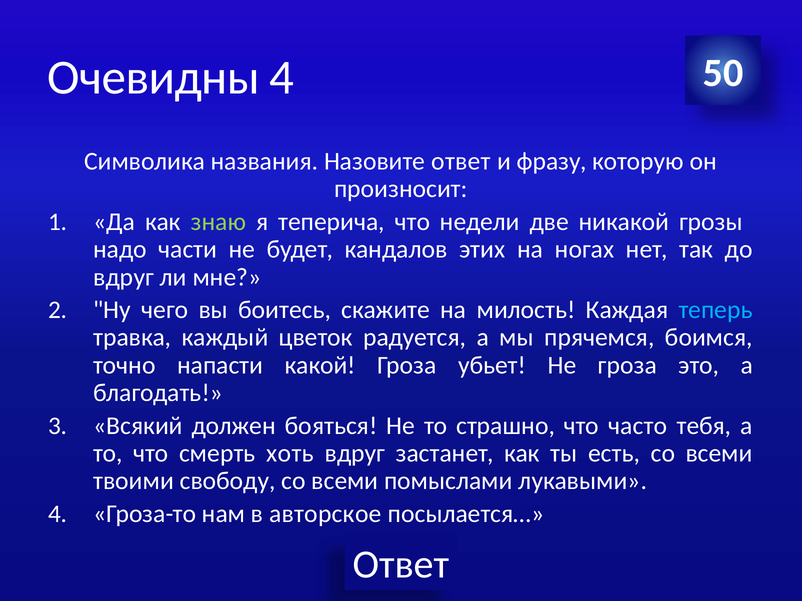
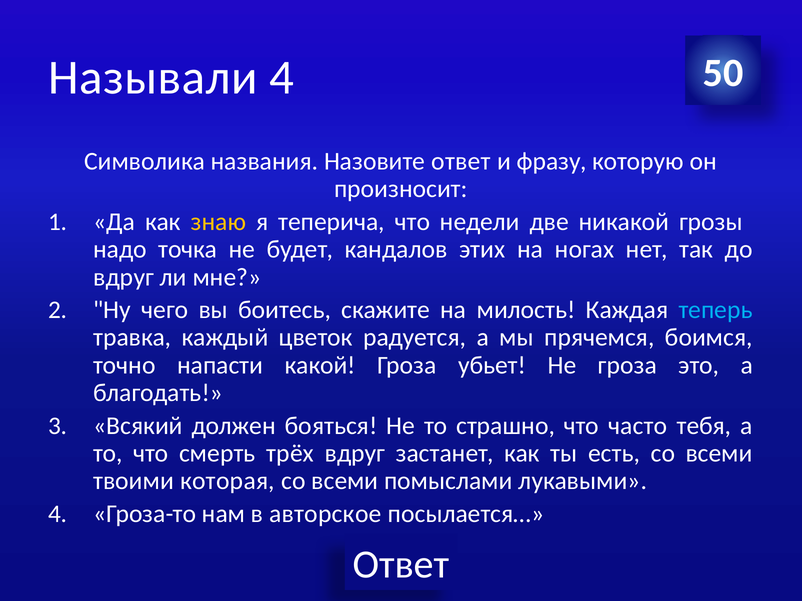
Очевидны: Очевидны -> Называли (153, 78)
знаю colour: light green -> yellow (218, 222)
части: части -> точка (188, 250)
хоть: хоть -> трёх (290, 454)
свободу: свободу -> которая (227, 481)
